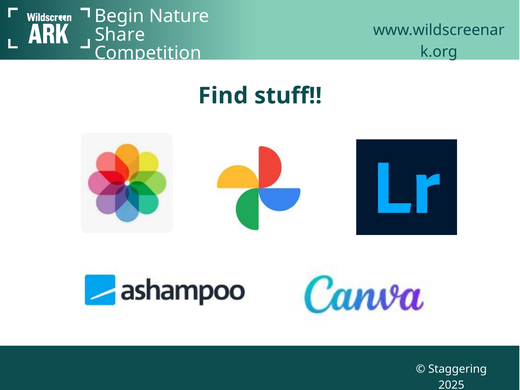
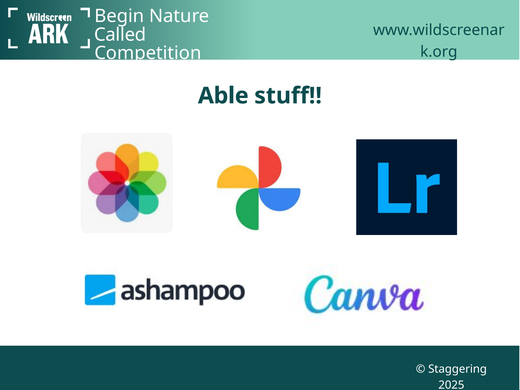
Share: Share -> Called (120, 35)
Find: Find -> Able (223, 96)
